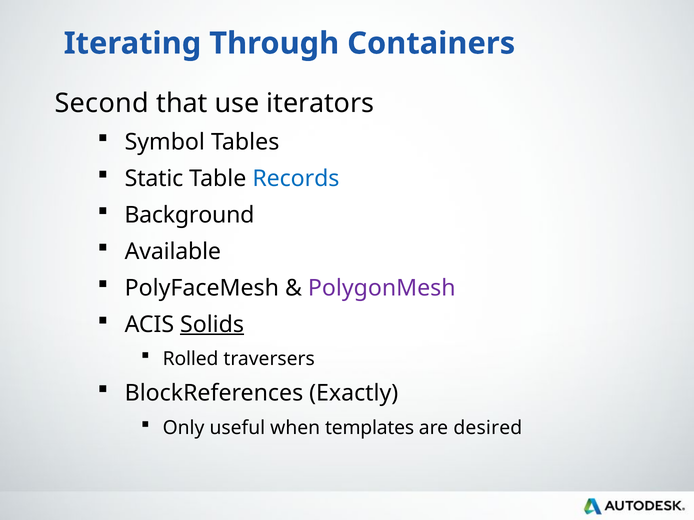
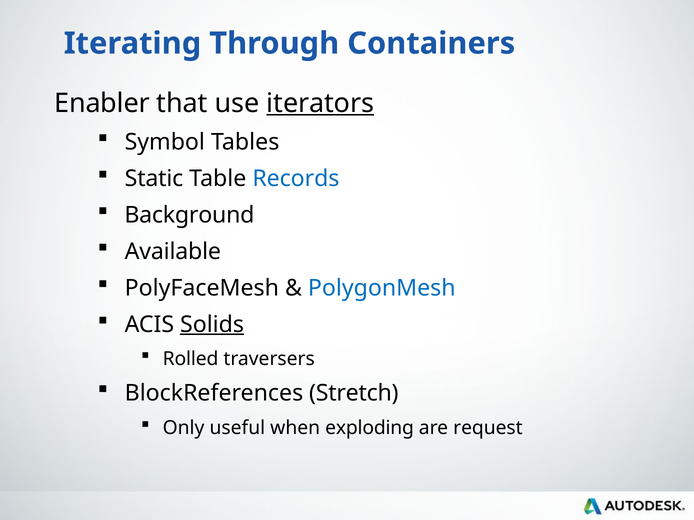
Second: Second -> Enabler (102, 103)
iterators underline: none -> present (320, 103)
PolygonMesh colour: purple -> blue (382, 288)
Exactly: Exactly -> Stretch (354, 394)
templates: templates -> exploding (370, 428)
desired: desired -> request (488, 428)
